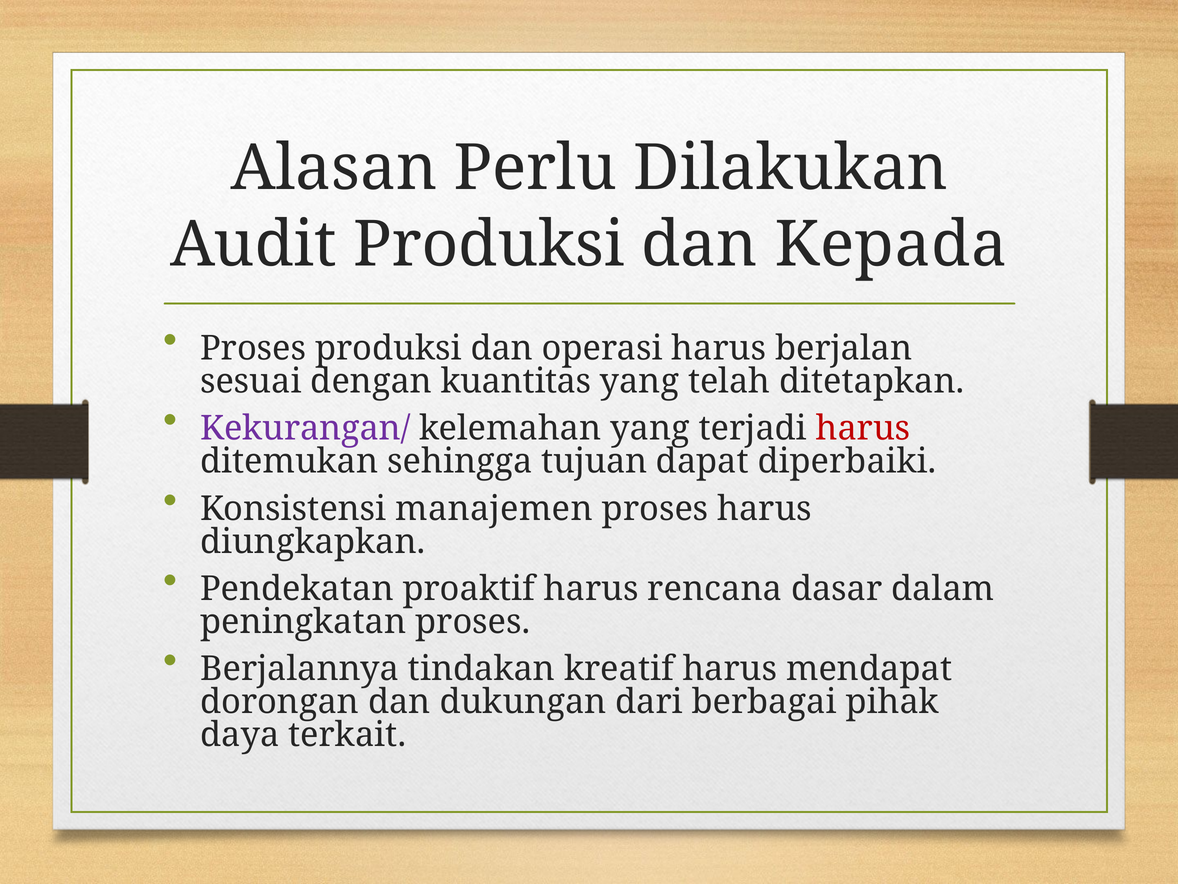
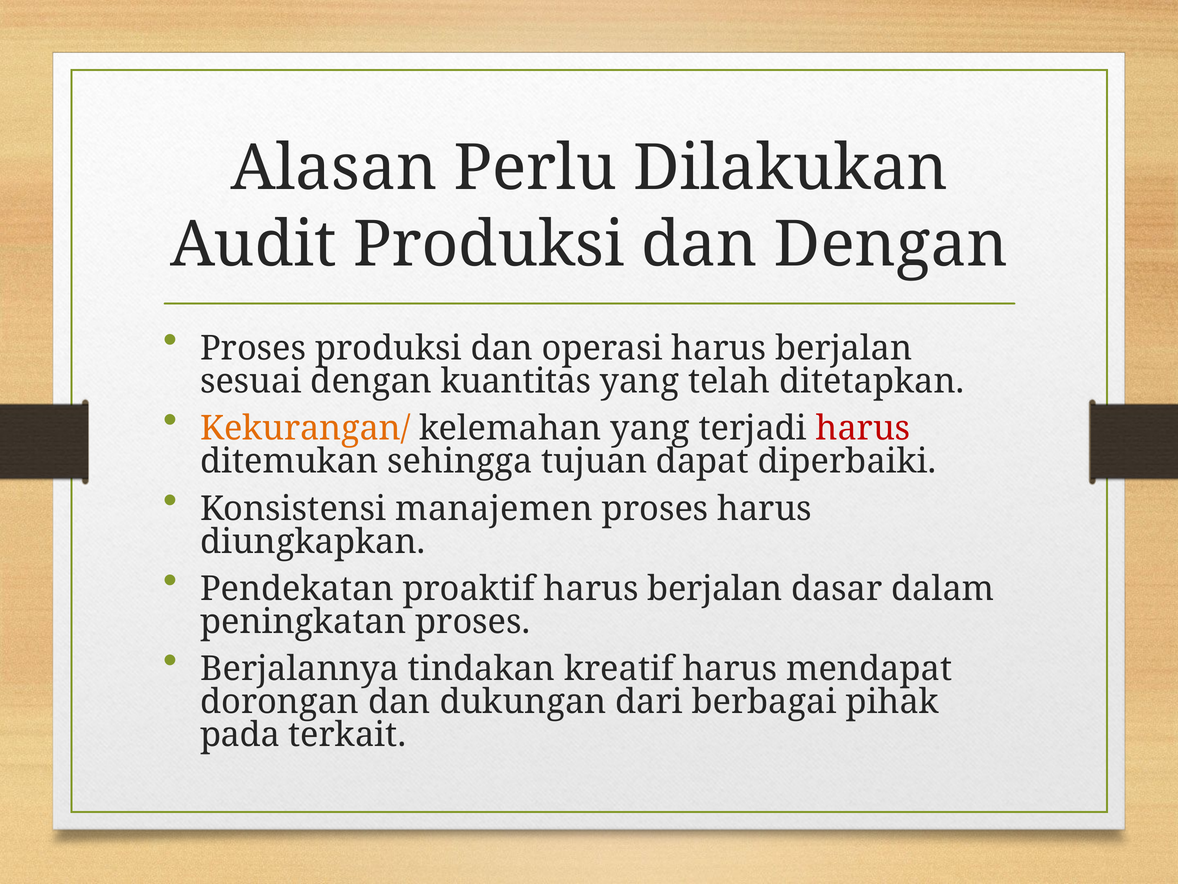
dan Kepada: Kepada -> Dengan (891, 245)
Kekurangan/ colour: purple -> orange (306, 428)
proaktif harus rencana: rencana -> berjalan (715, 588)
daya: daya -> pada (240, 734)
